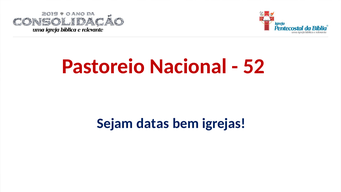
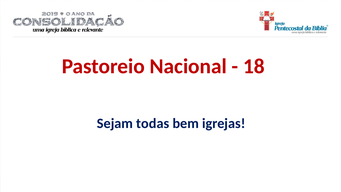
52: 52 -> 18 (254, 66)
datas: datas -> todas (153, 123)
